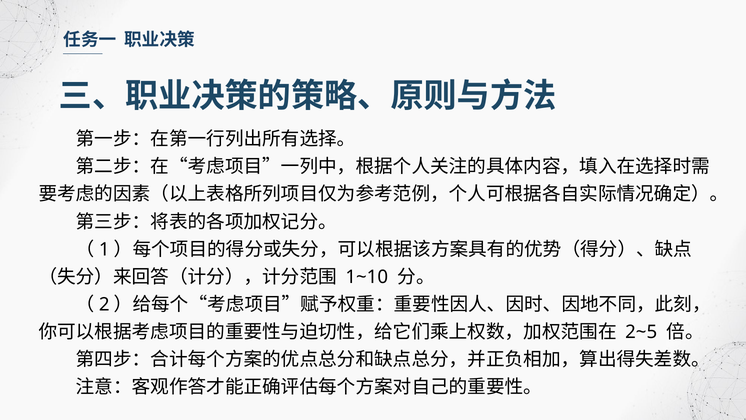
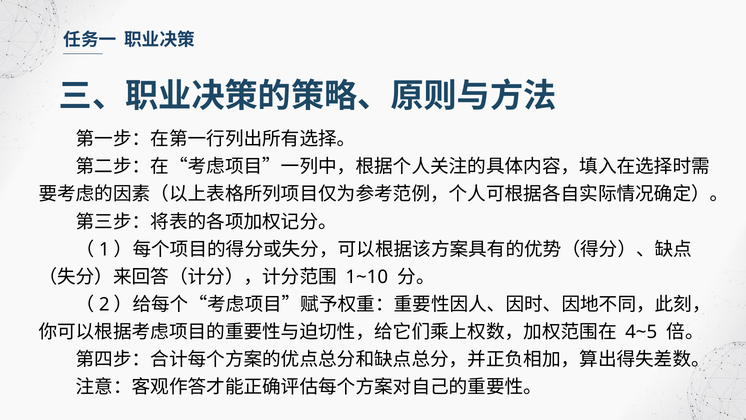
2~5: 2~5 -> 4~5 (641, 332)
